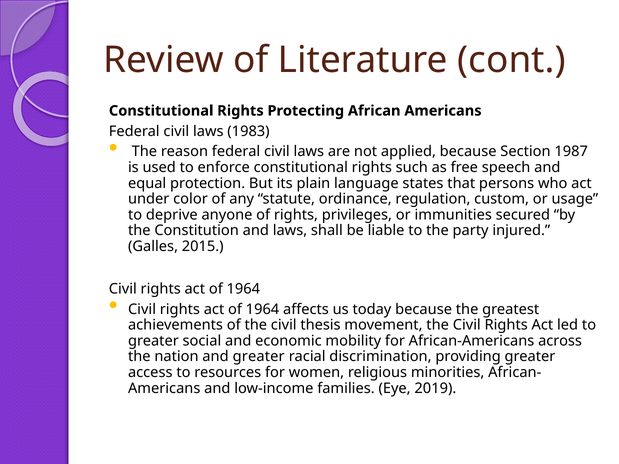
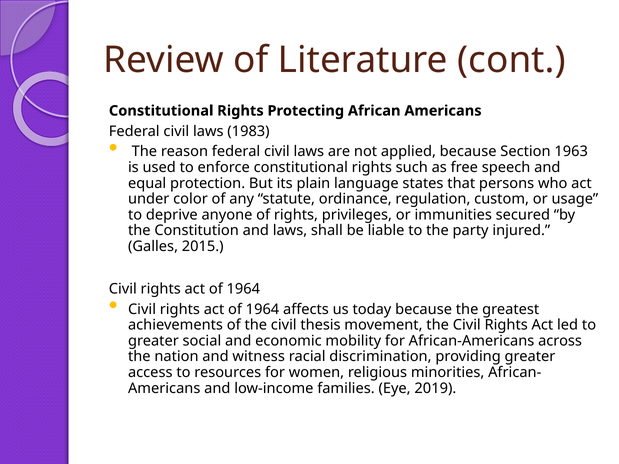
1987: 1987 -> 1963 (571, 152)
and greater: greater -> witness (259, 357)
